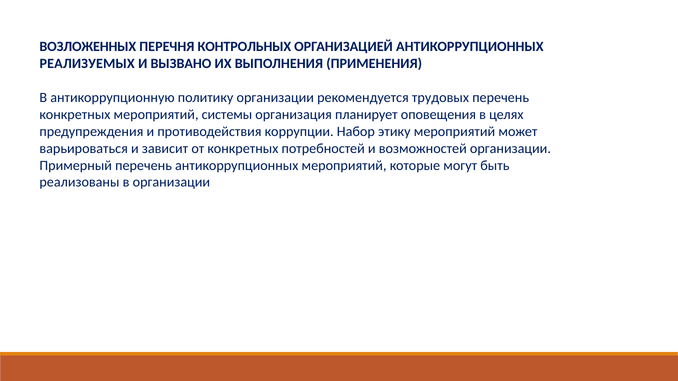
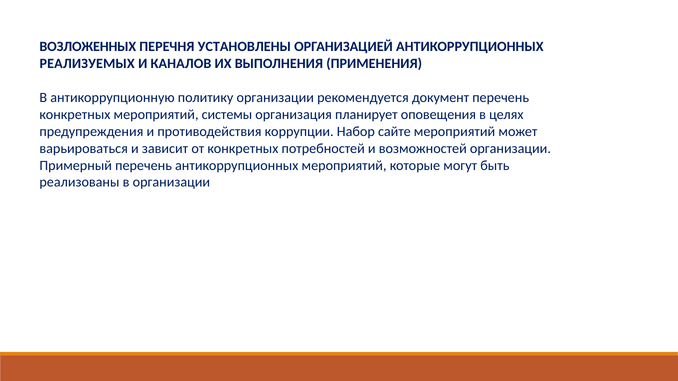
КОНТРОЛЬНЫХ: КОНТРОЛЬНЫХ -> УСТАНОВЛЕНЫ (244, 47)
ВЫЗВАНО: ВЫЗВАНО -> КАНАЛОВ (181, 64)
трудовых: трудовых -> документ (441, 98)
этику: этику -> сайте (394, 132)
